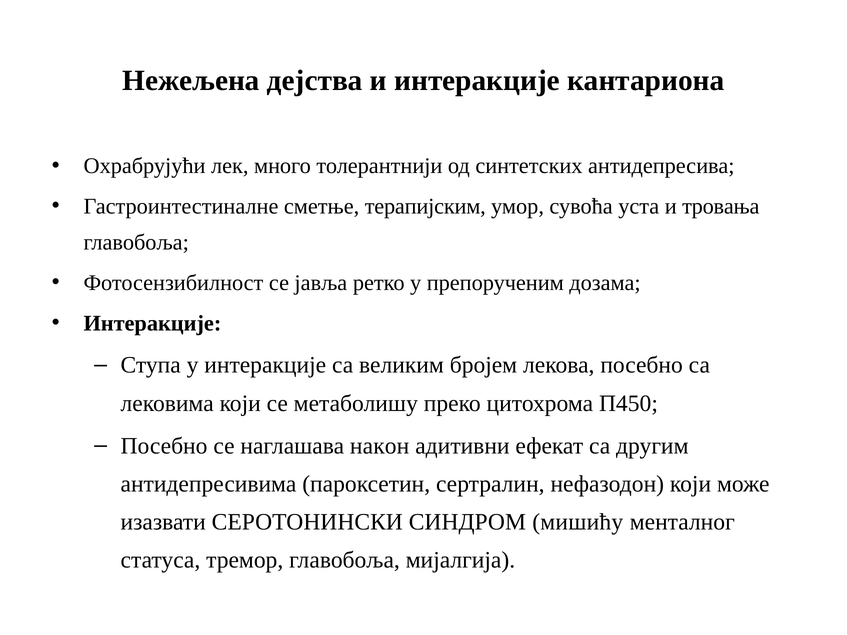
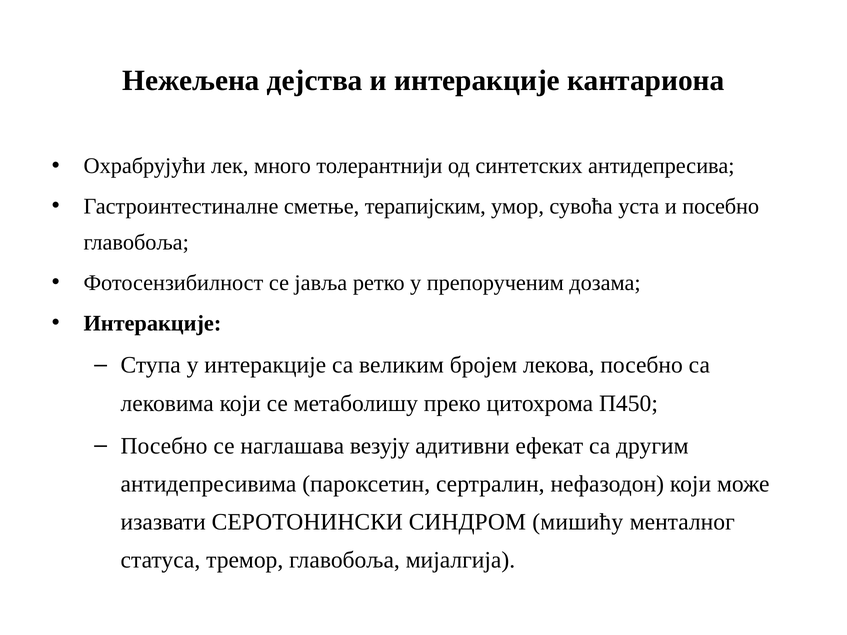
и тровања: тровања -> посебно (721, 206)
након: након -> везују (380, 446)
